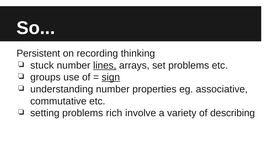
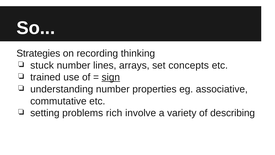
Persistent: Persistent -> Strategies (38, 53)
lines underline: present -> none (105, 65)
set problems: problems -> concepts (189, 65)
groups: groups -> trained (45, 77)
